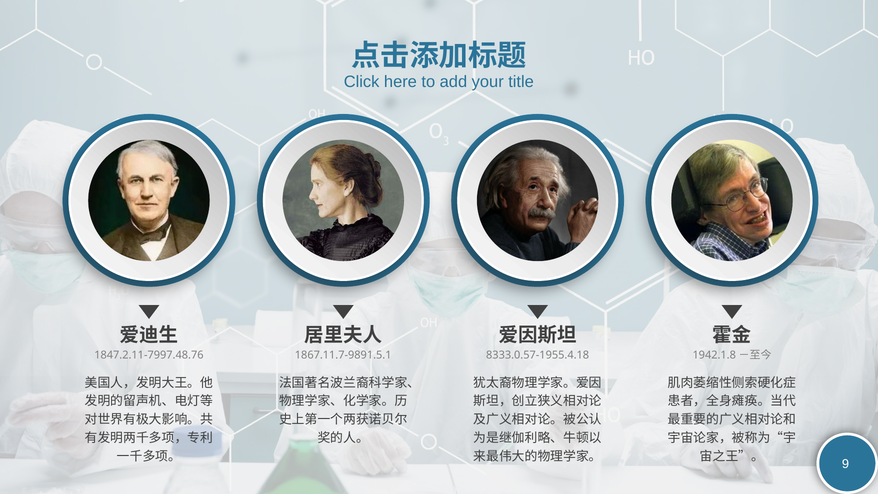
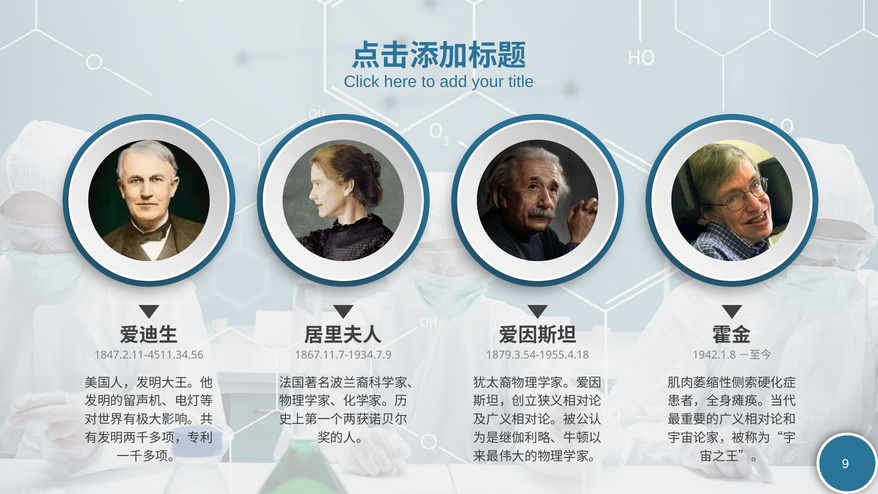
1847.2.11-7997.48.76: 1847.2.11-7997.48.76 -> 1847.2.11-4511.34.56 (149, 355)
1867.11.7-9891.5.1: 1867.11.7-9891.5.1 -> 1867.11.7-1934.7.9 (343, 355)
8333.0.57-1955.4.18: 8333.0.57-1955.4.18 -> 1879.3.54-1955.4.18 (538, 355)
